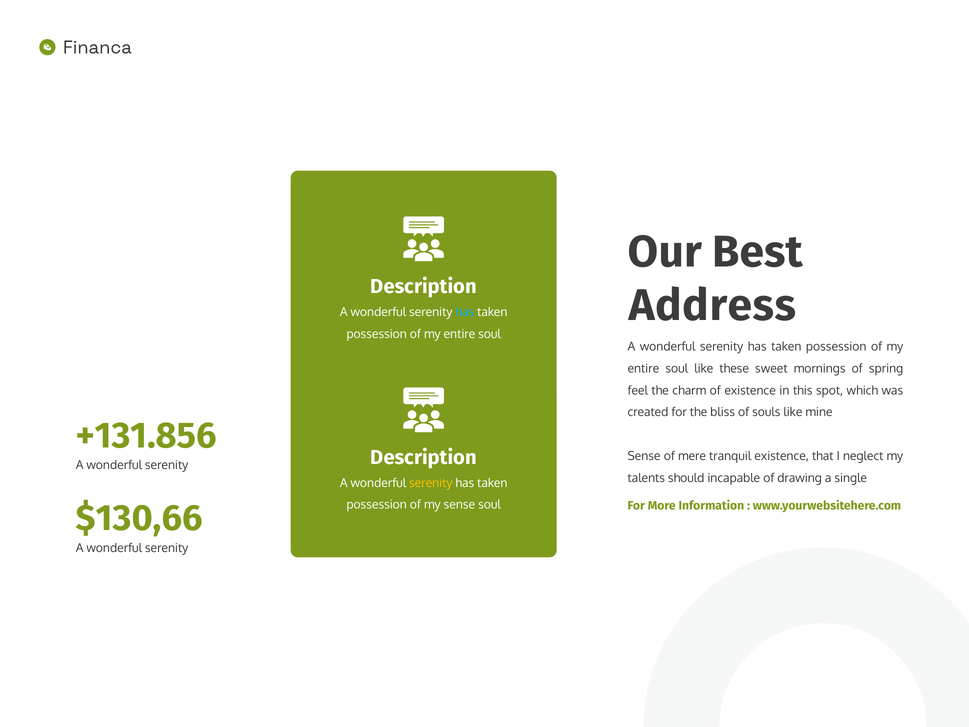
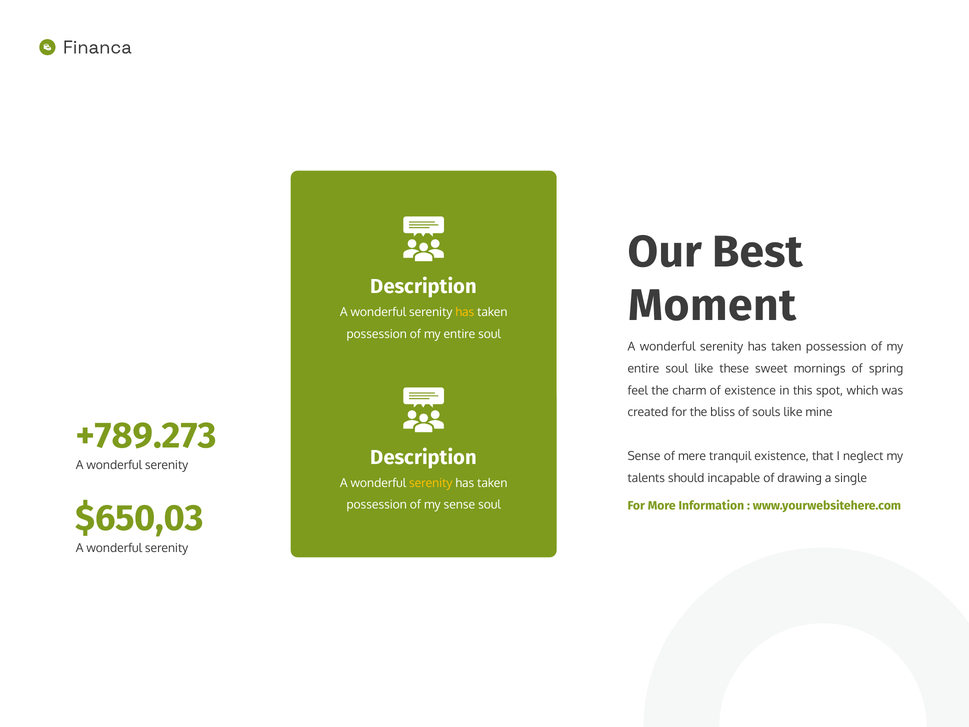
Address: Address -> Moment (712, 305)
has colour: light blue -> yellow (465, 312)
+131.856: +131.856 -> +789.273 (146, 435)
$130,66: $130,66 -> $650,03 (139, 518)
